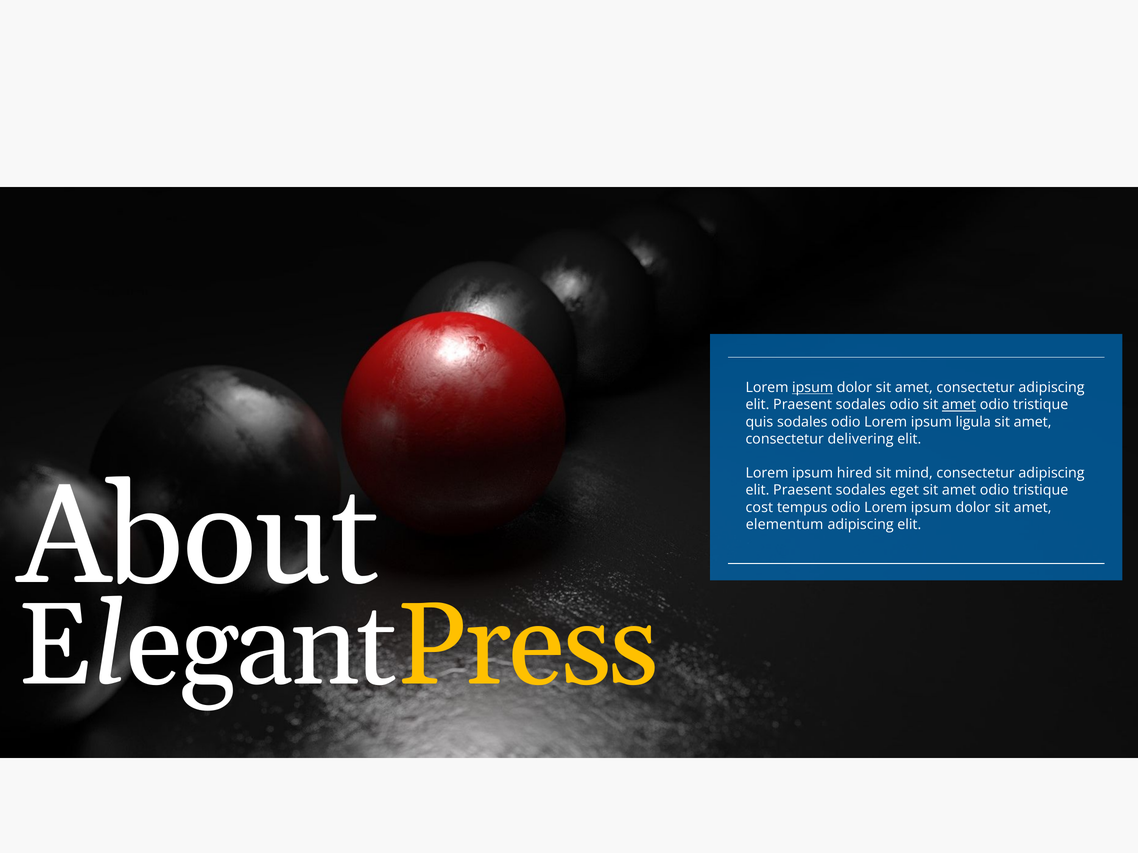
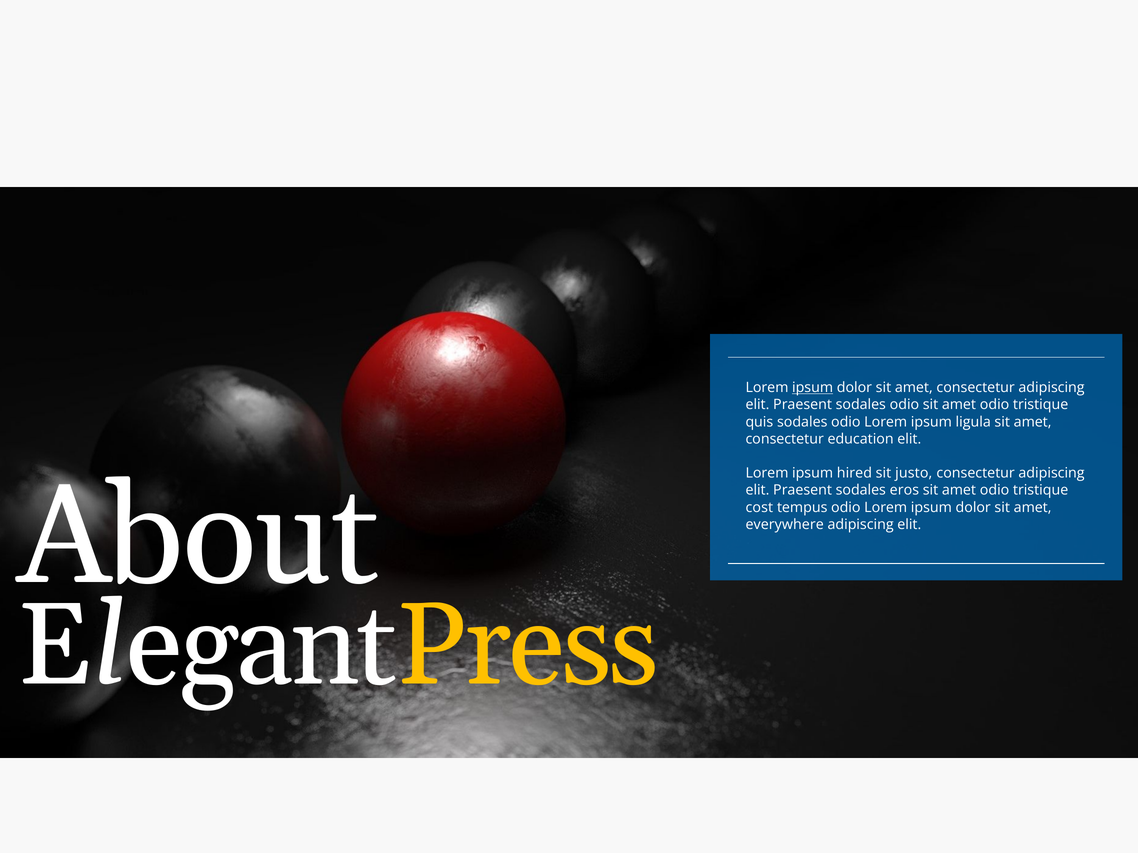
amet underline: present -> none (959, 405)
delivering: delivering -> education (861, 439)
mind: mind -> justo (914, 473)
eget: eget -> eros (904, 491)
elementum: elementum -> everywhere (785, 525)
